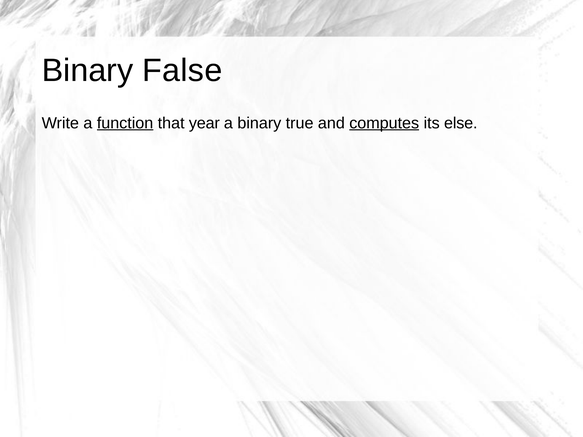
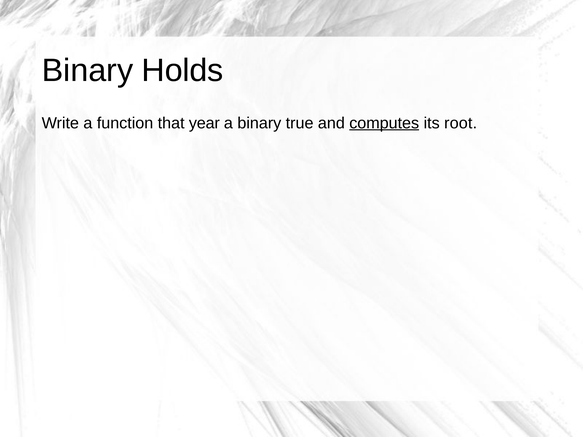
False: False -> Holds (182, 70)
function underline: present -> none (125, 123)
else: else -> root (461, 123)
